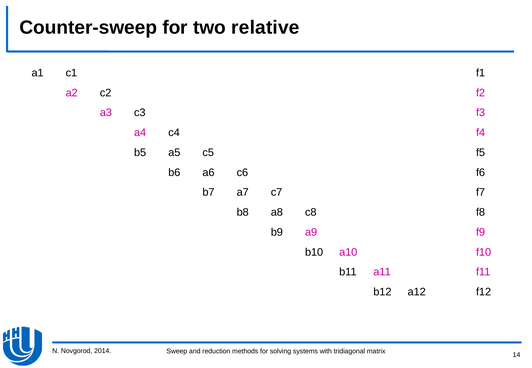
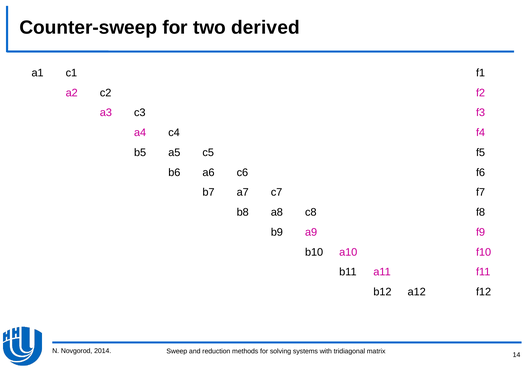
relative: relative -> derived (265, 28)
